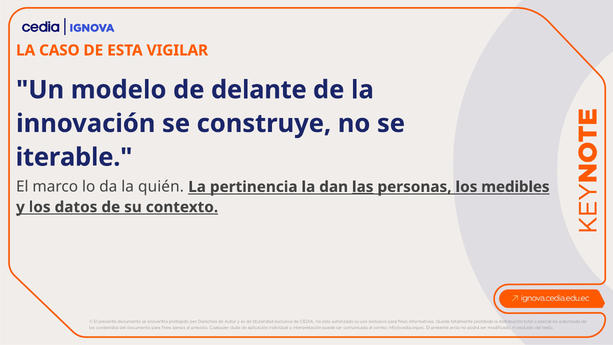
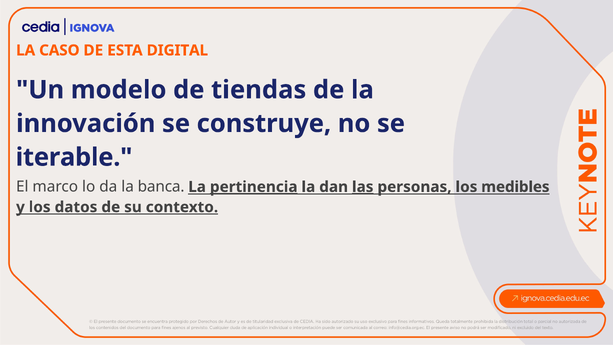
VIGILAR: VIGILAR -> DIGITAL (177, 50)
delante: delante -> tiendas (259, 90)
quién: quién -> banca (161, 187)
pertinencia underline: none -> present (254, 187)
